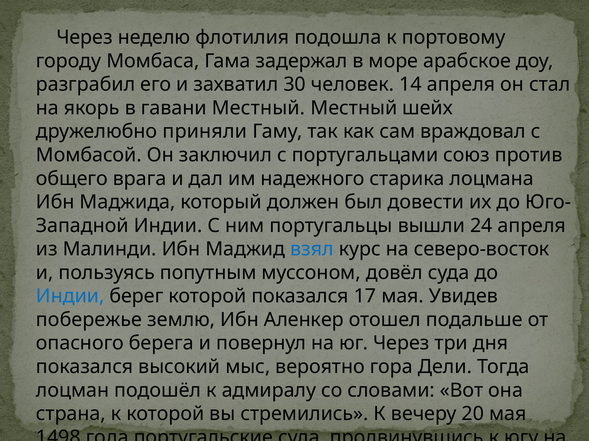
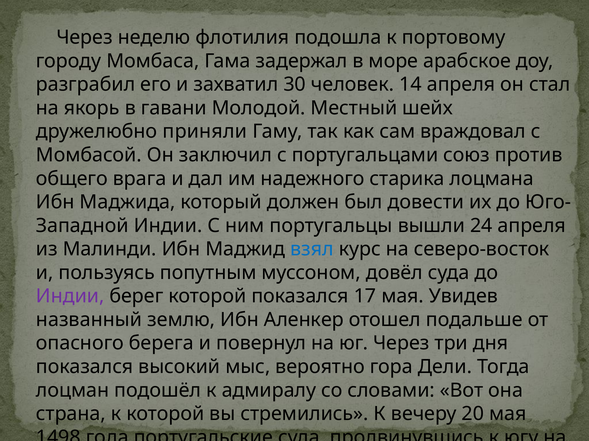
гавани Местный: Местный -> Молодой (259, 108)
Индии colour: blue -> purple (70, 297)
побережье: побережье -> названный (89, 320)
